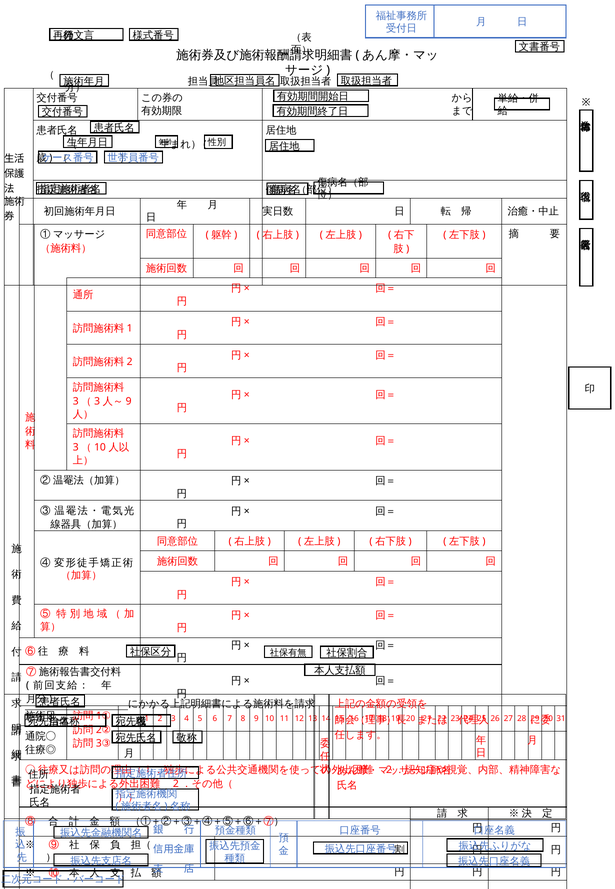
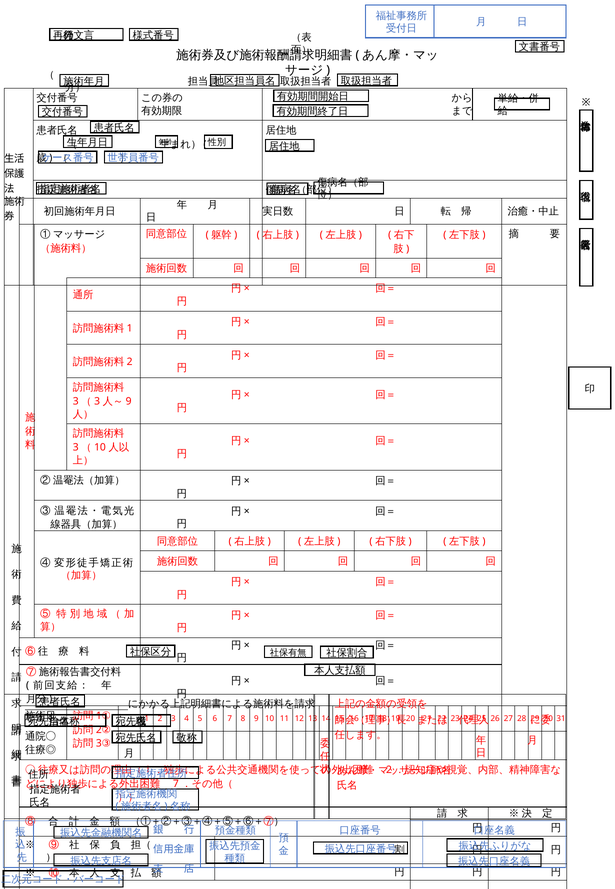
2: 2 -> 7 (176, 783)
